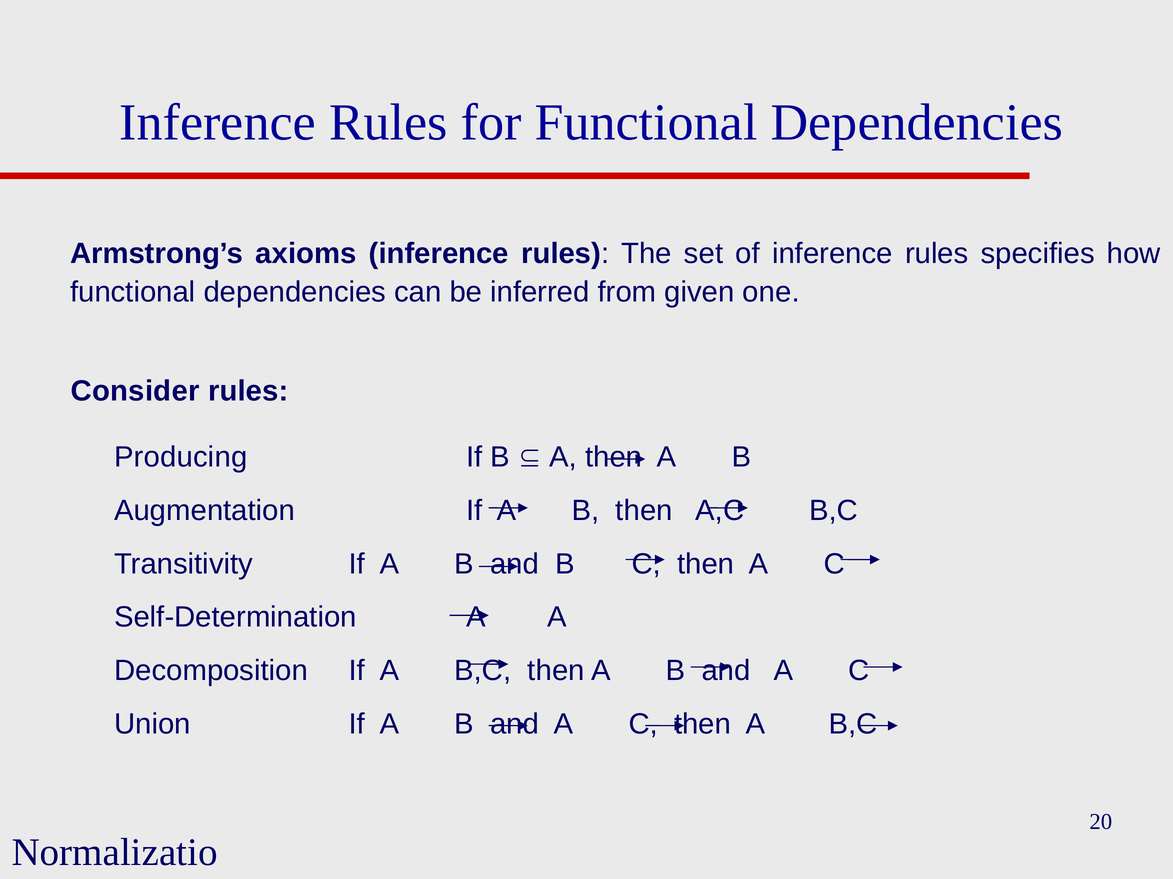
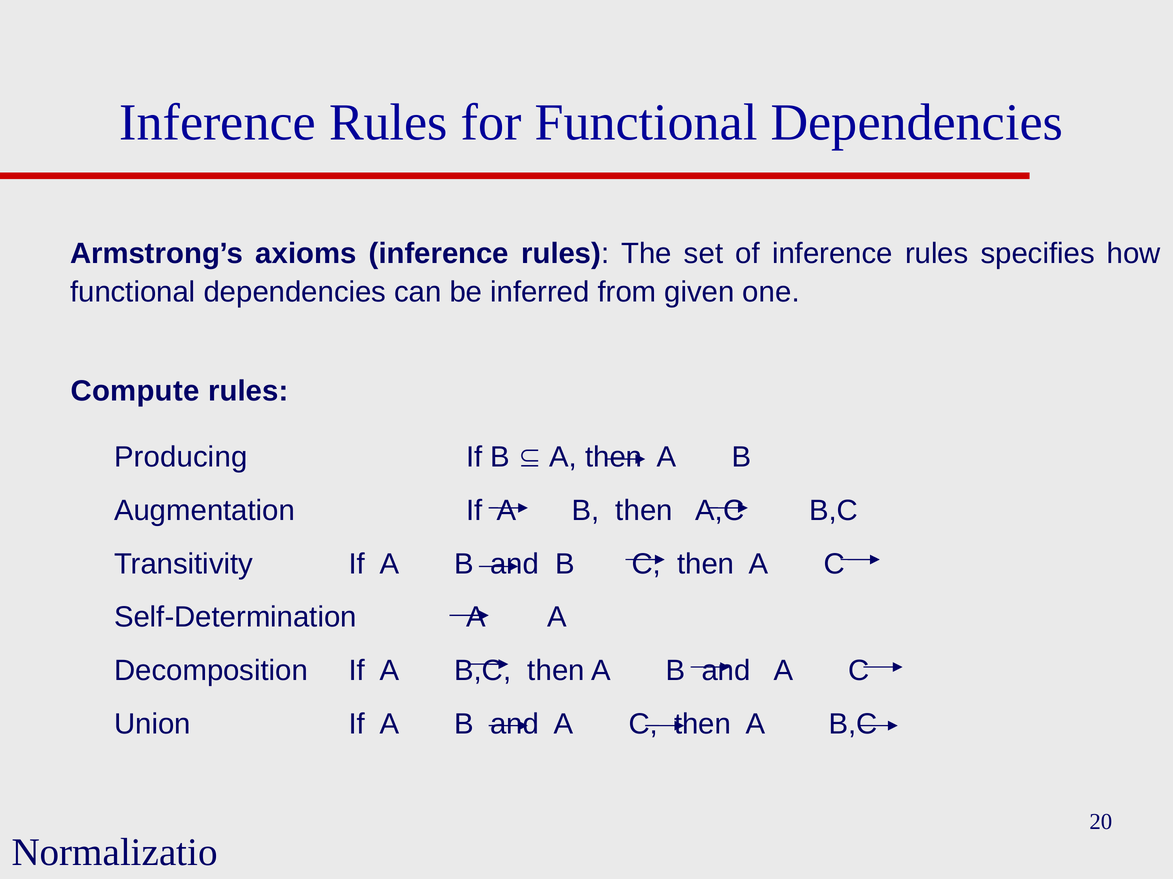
Consider: Consider -> Compute (135, 391)
